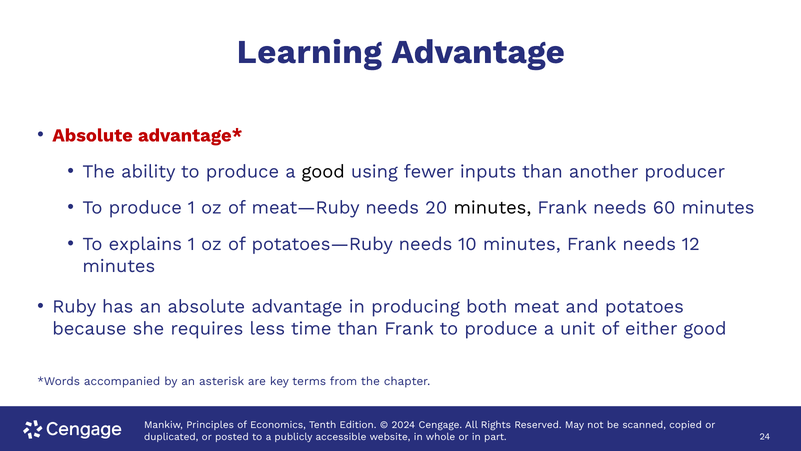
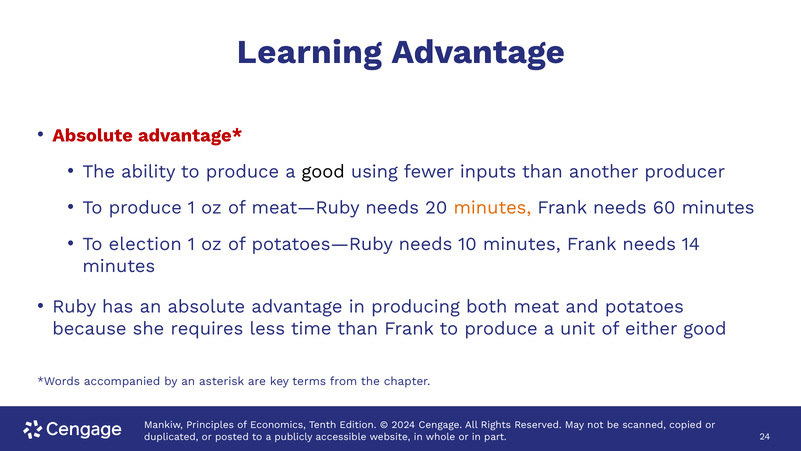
minutes colour: black -> orange (492, 208)
explains: explains -> election (145, 244)
12: 12 -> 14 (691, 244)
